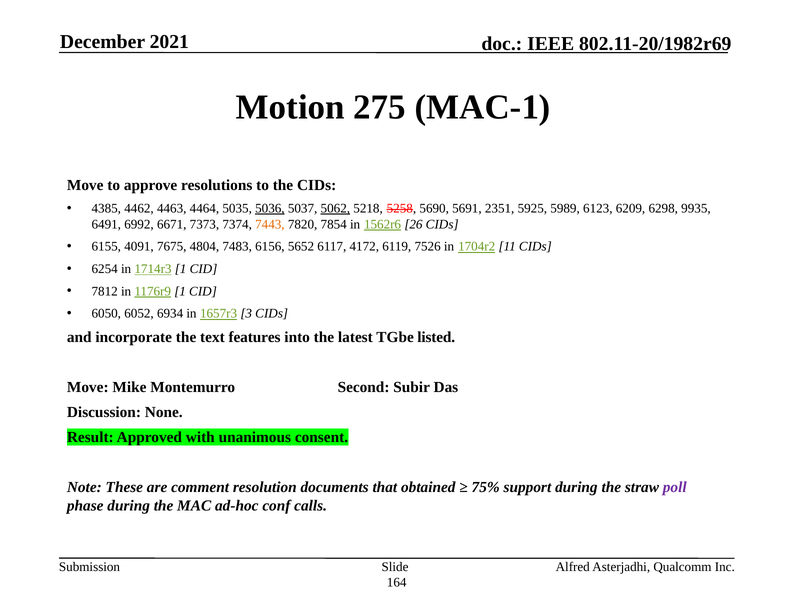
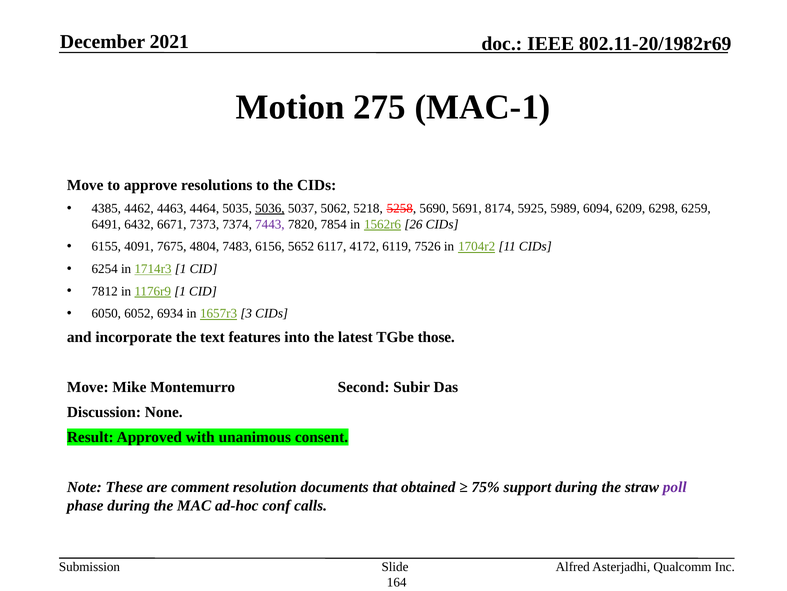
5062 underline: present -> none (335, 208)
2351: 2351 -> 8174 (500, 208)
6123: 6123 -> 6094 (598, 208)
9935: 9935 -> 6259 (696, 208)
6992: 6992 -> 6432 (139, 224)
7443 colour: orange -> purple (270, 224)
listed: listed -> those (436, 337)
